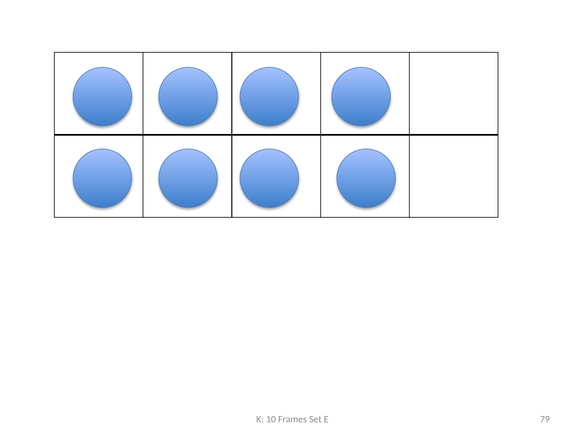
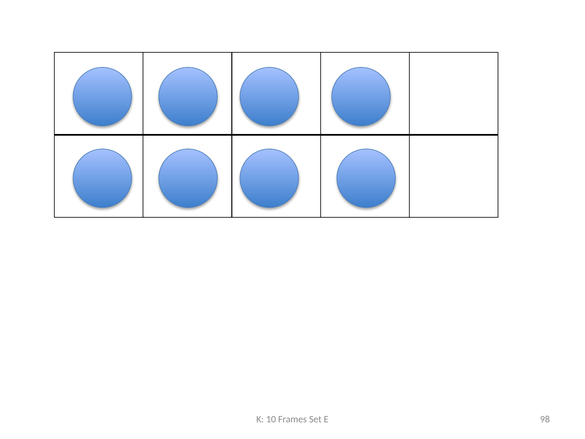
79: 79 -> 98 (545, 419)
